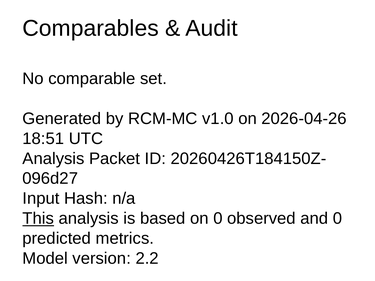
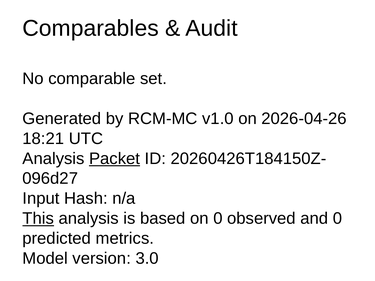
18:51: 18:51 -> 18:21 (43, 139)
Packet underline: none -> present (115, 159)
2.2: 2.2 -> 3.0 (147, 259)
